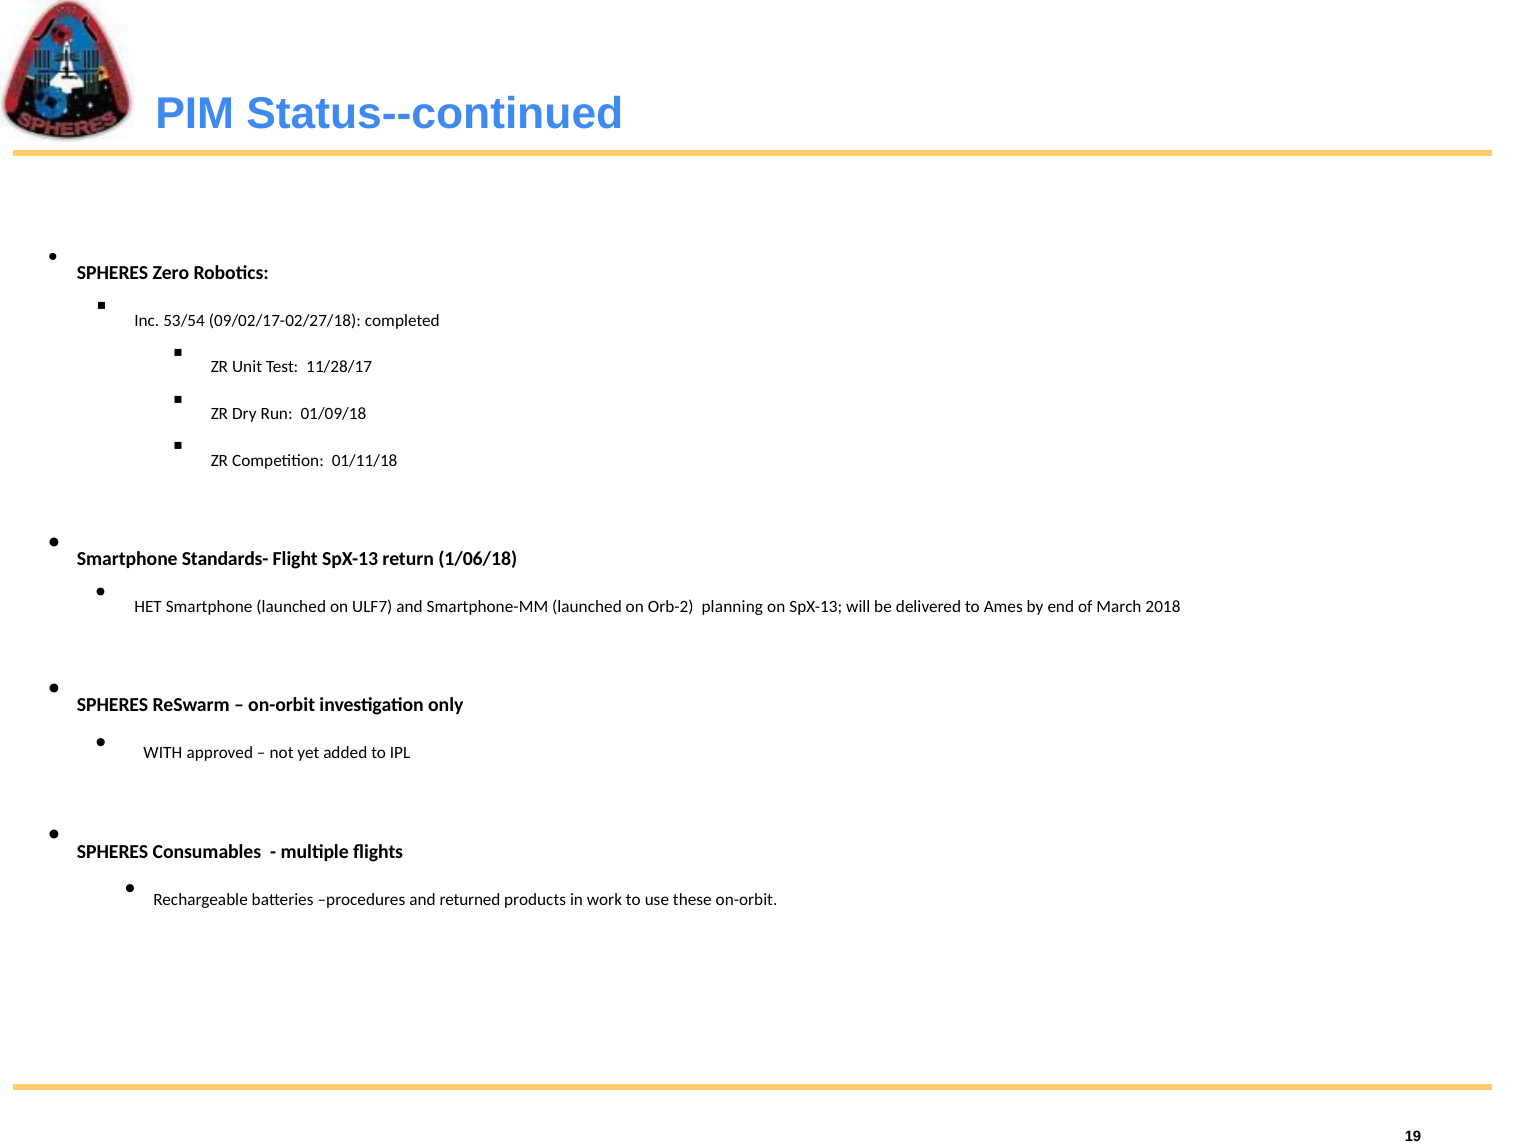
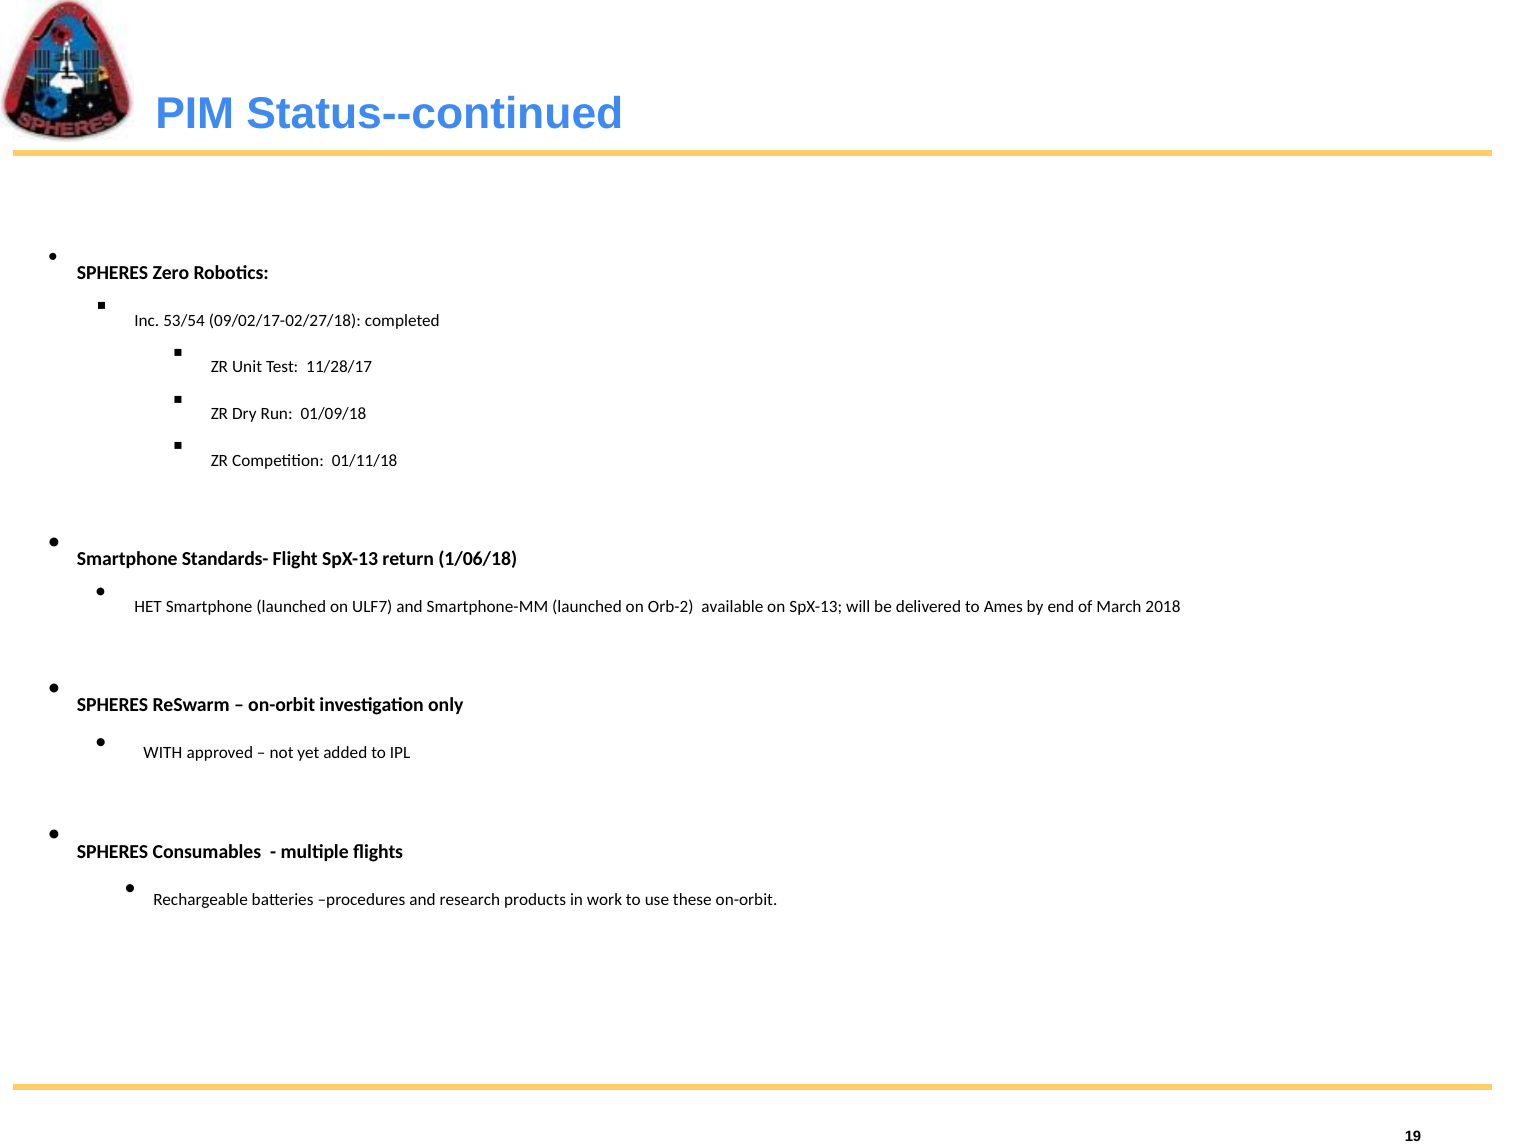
planning: planning -> available (732, 607)
returned: returned -> research (470, 899)
